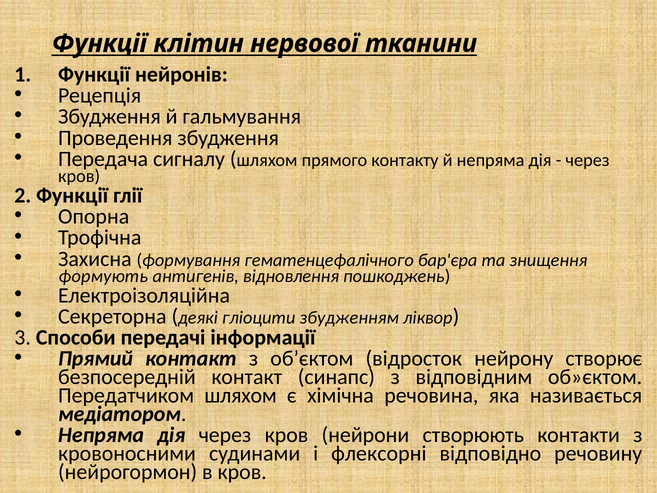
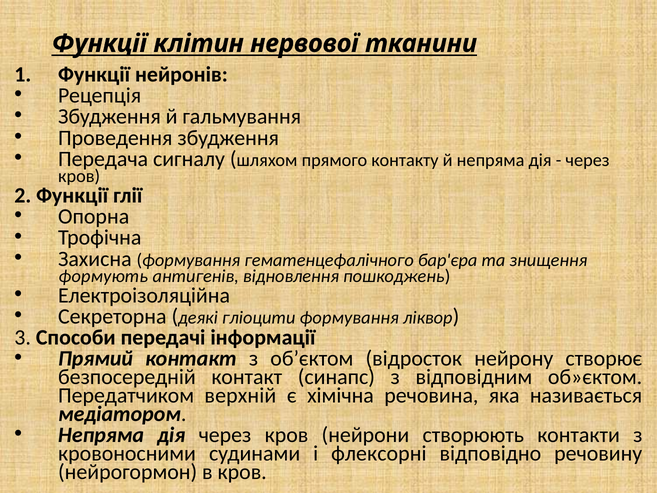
гліоцити збудженням: збудженням -> формування (349, 318)
Передатчиком шляхом: шляхом -> верхній (240, 395)
